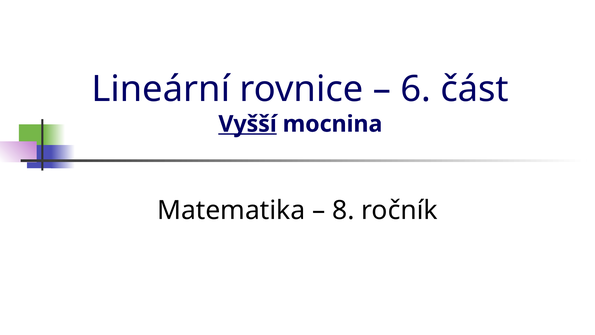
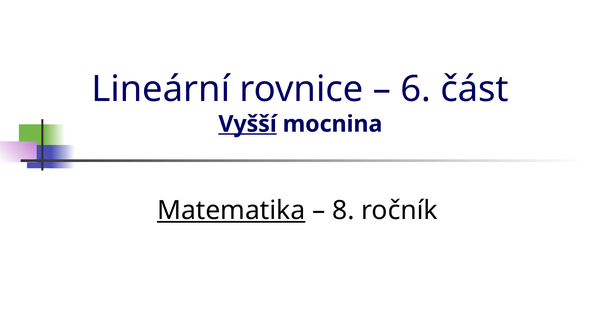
Matematika underline: none -> present (231, 210)
